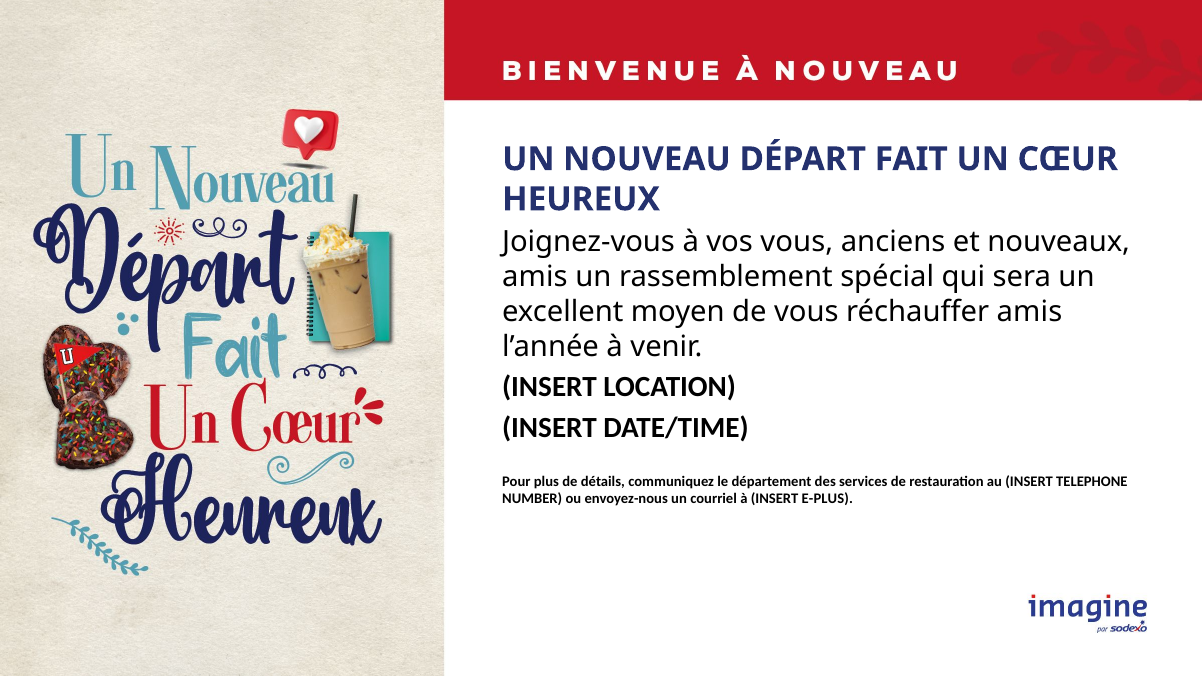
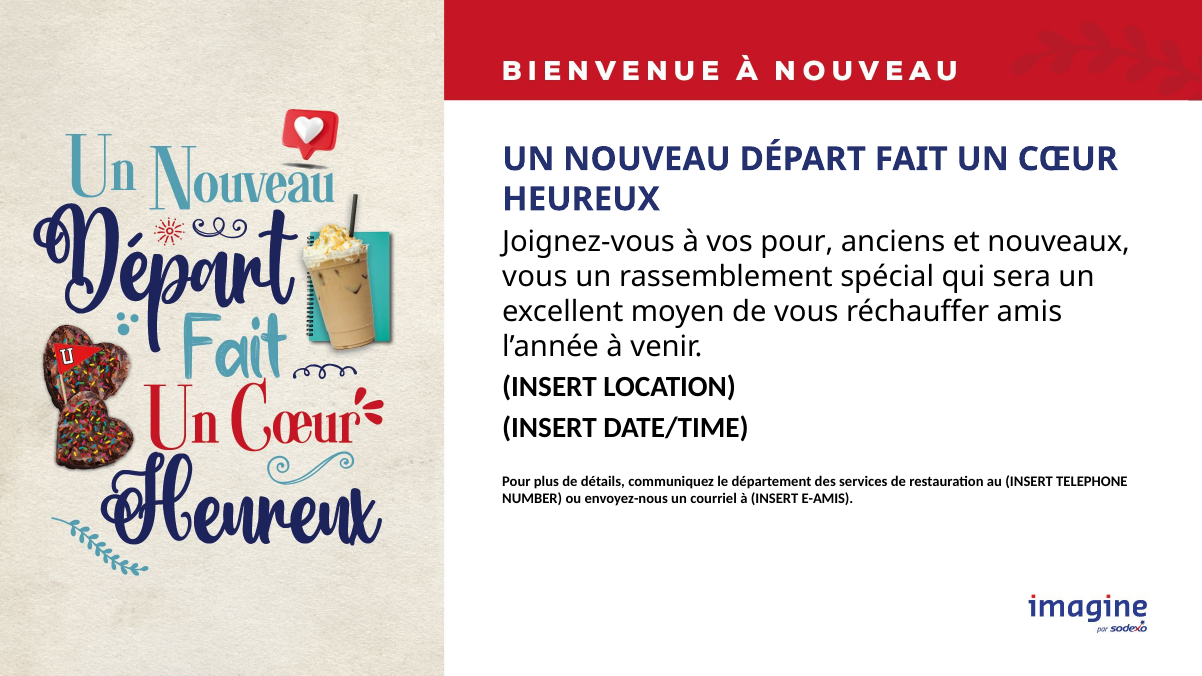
vos vous: vous -> pour (797, 242)
amis: amis -> vous (535, 277)
E-PLUS: E-PLUS -> E-AMIS (827, 499)
